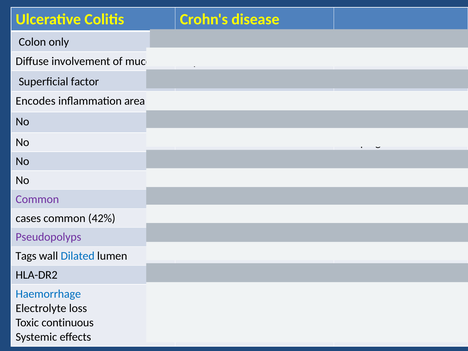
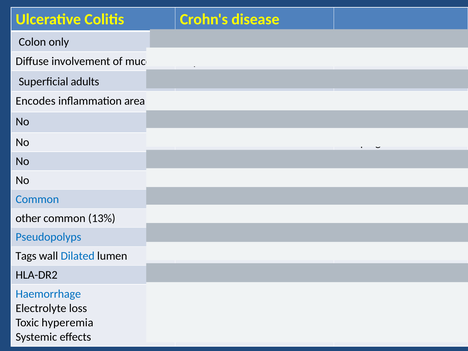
factor: factor -> adults (85, 82)
Common colour: purple -> blue (37, 199)
cases: cases -> other (28, 218)
42%: 42% -> 13% (102, 218)
Pseudopolyps colour: purple -> blue (48, 237)
continuous: continuous -> hyperemia (67, 323)
